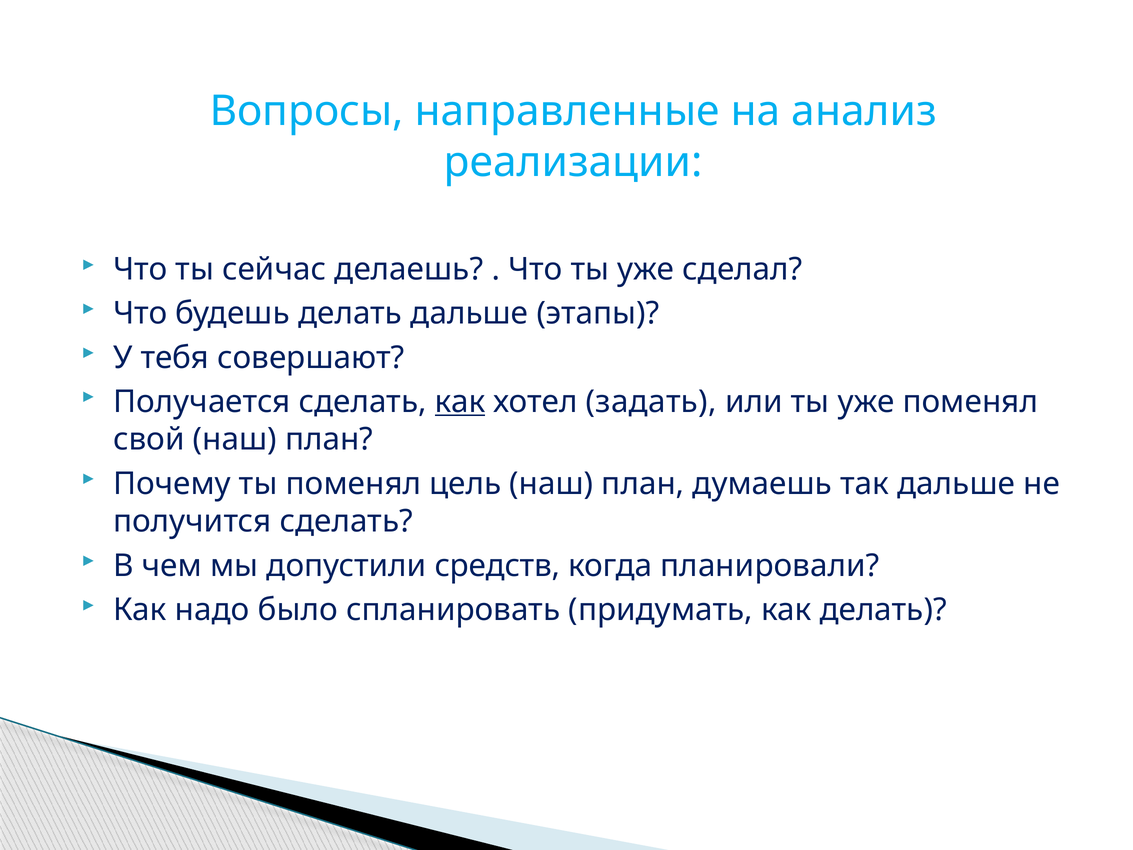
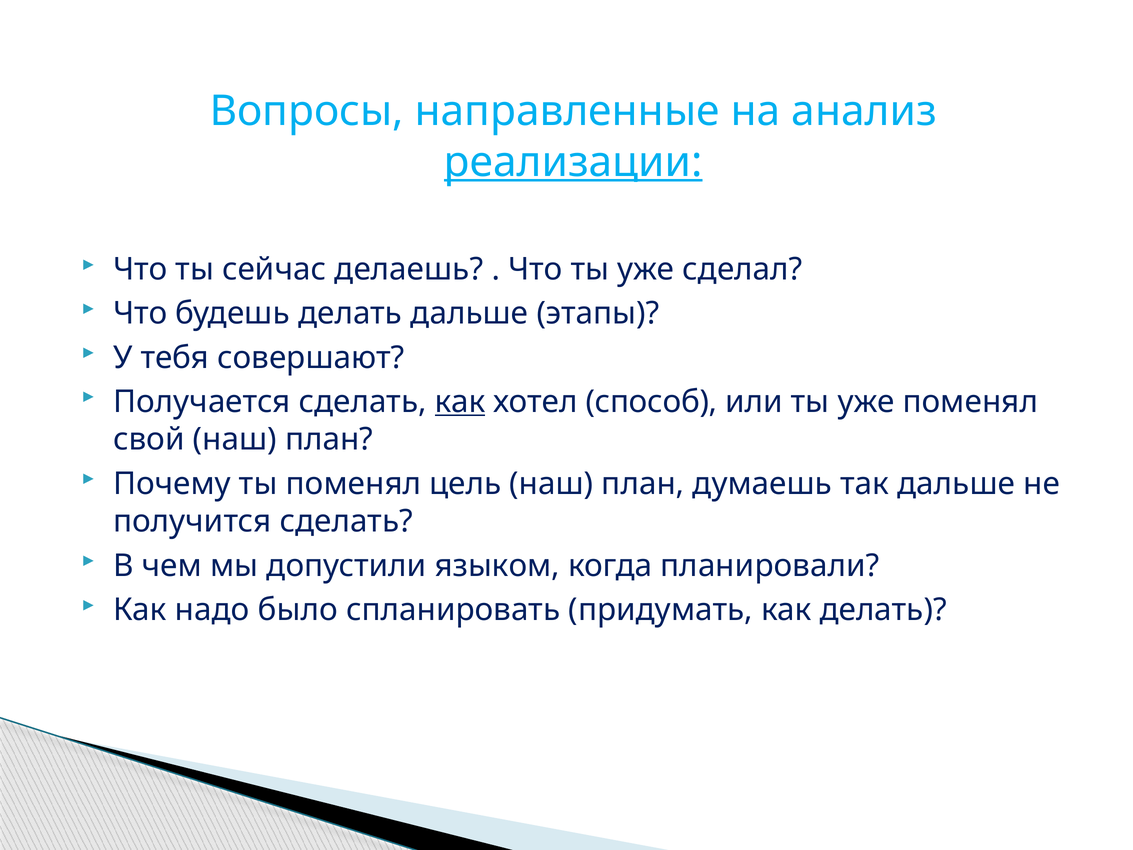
реализации underline: none -> present (573, 162)
задать: задать -> способ (651, 402)
средств: средств -> языком (497, 566)
